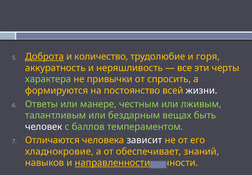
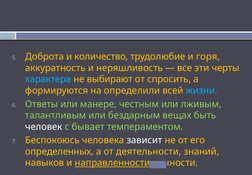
Доброта underline: present -> none (44, 57)
характера colour: light green -> light blue (48, 79)
привычки: привычки -> выбирают (110, 79)
постоянство: постоянство -> определили (132, 90)
жизни colour: white -> light blue (202, 90)
баллов: баллов -> бывает (88, 126)
Отличаются: Отличаются -> Беспокоюсь (52, 140)
хладнокровие: хладнокровие -> определенных (59, 151)
обеспечивает: обеспечивает -> деятельности (149, 151)
